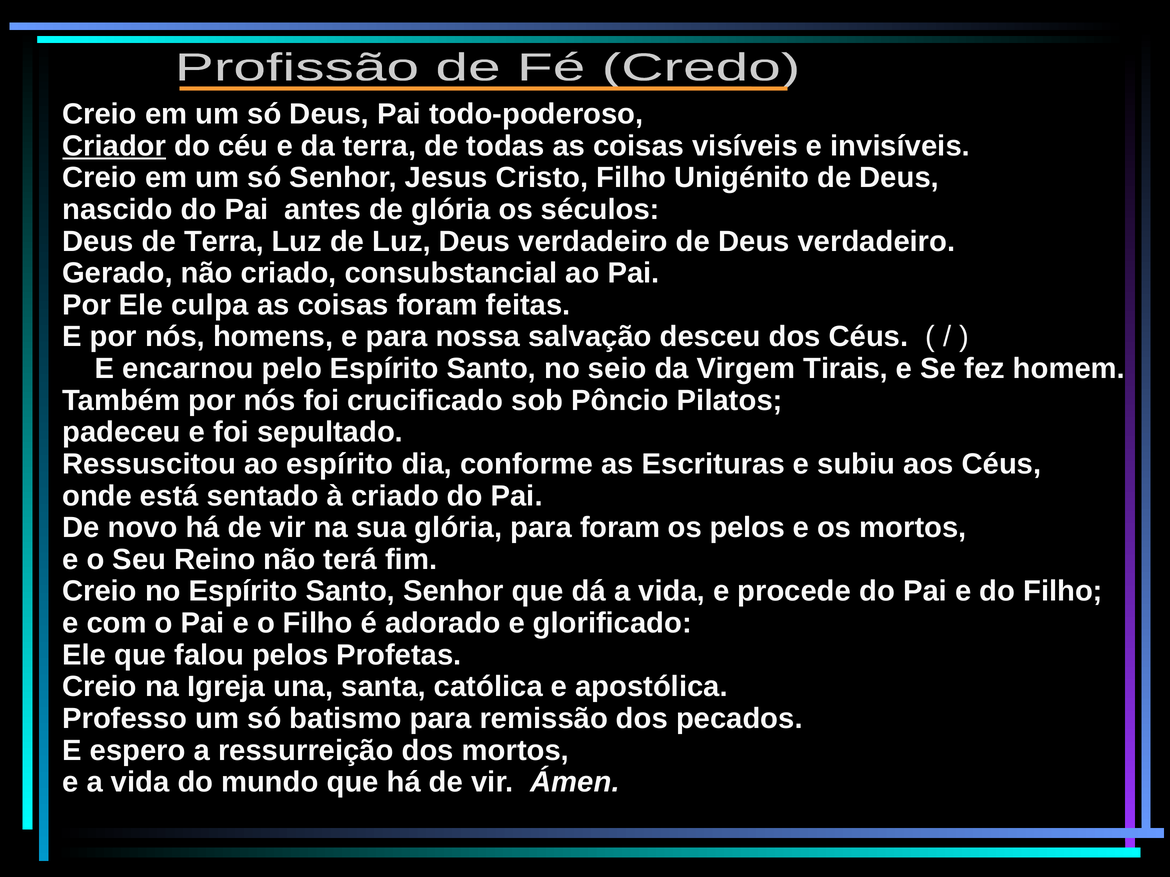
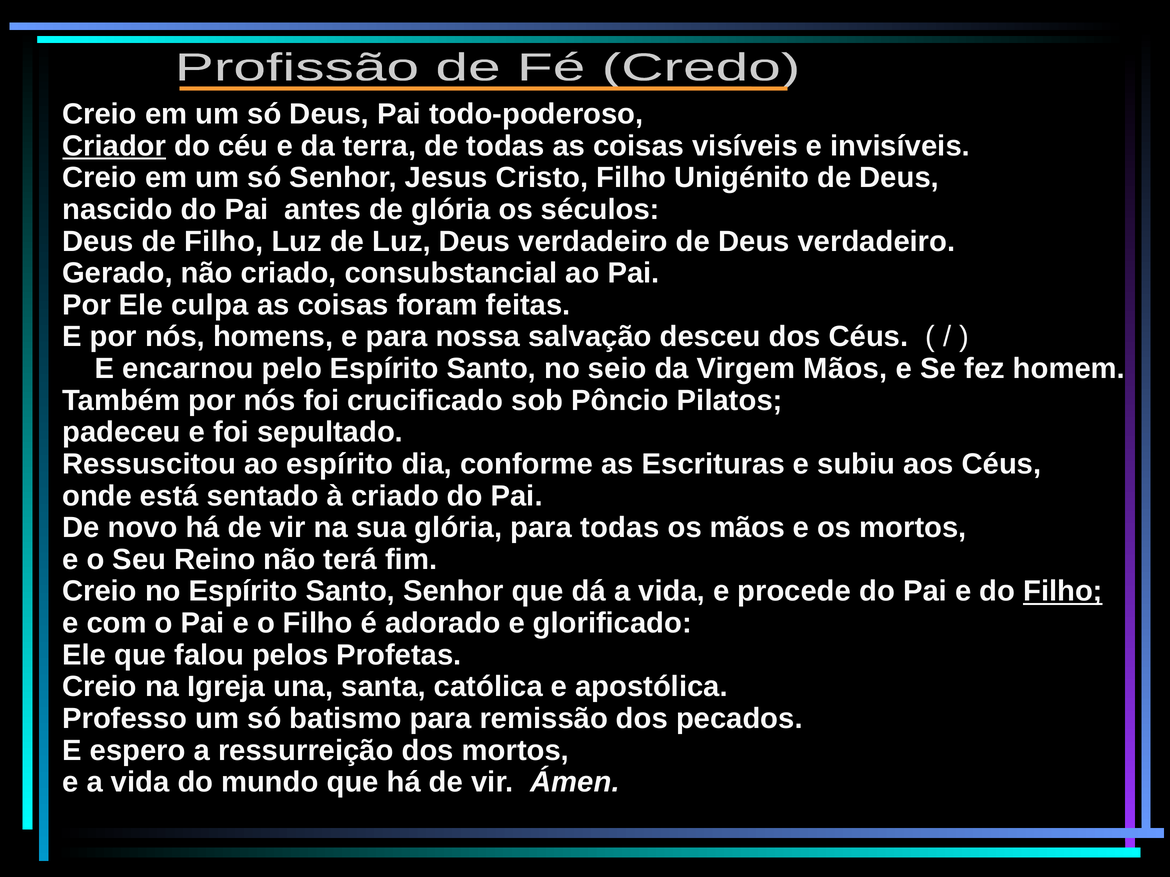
de Terra: Terra -> Filho (224, 242)
Virgem Tirais: Tirais -> Mãos (845, 369)
para foram: foram -> todas (620, 528)
os pelos: pelos -> mãos (747, 528)
Filho underline: none -> present (1063, 592)
